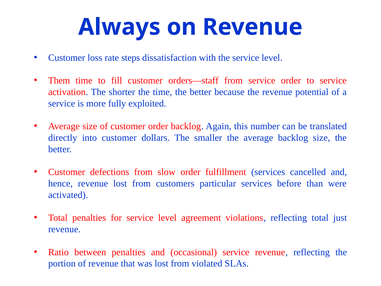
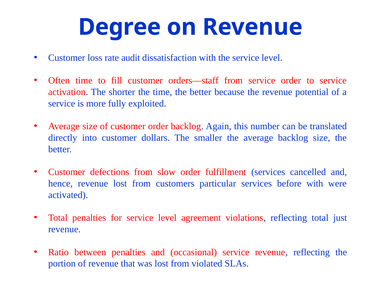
Always: Always -> Degree (120, 27)
steps: steps -> audit (131, 58)
Them: Them -> Often (59, 80)
before than: than -> with (315, 183)
